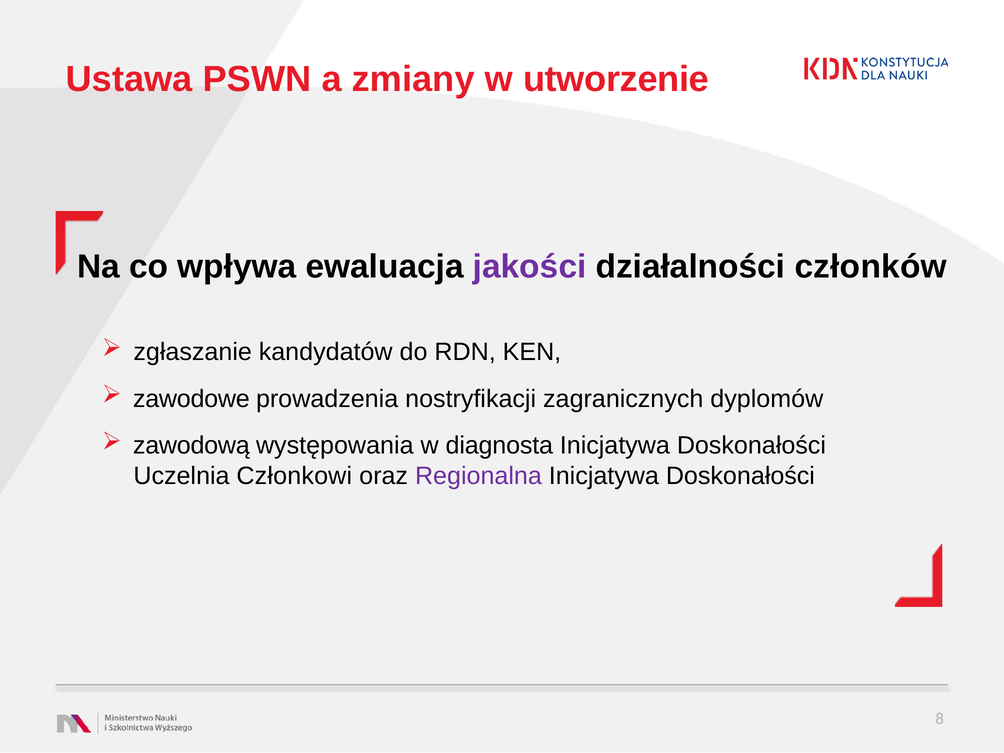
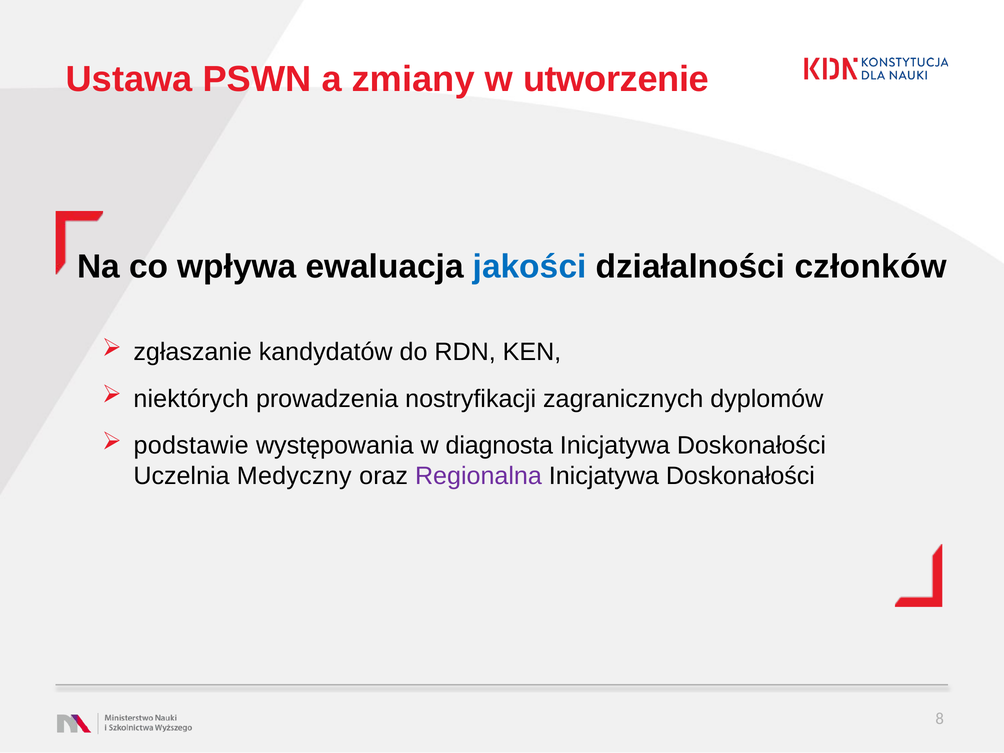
jakości colour: purple -> blue (530, 267)
zawodowe: zawodowe -> niektórych (191, 399)
zawodową: zawodową -> podstawie (191, 446)
Członkowi: Członkowi -> Medyczny (294, 476)
